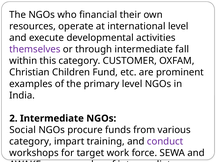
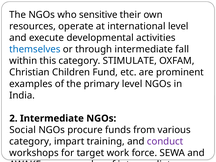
financial: financial -> sensitive (98, 15)
themselves colour: purple -> blue (35, 49)
CUSTOMER: CUSTOMER -> STIMULATE (130, 61)
